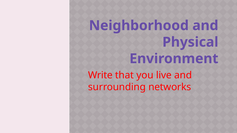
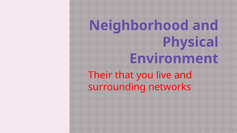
Write: Write -> Their (100, 75)
